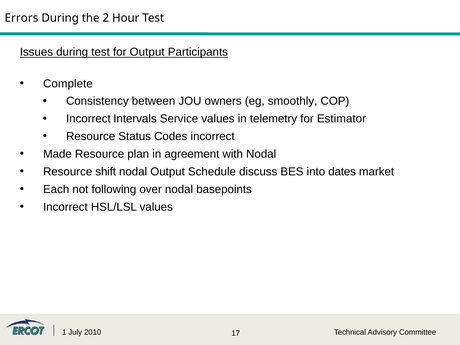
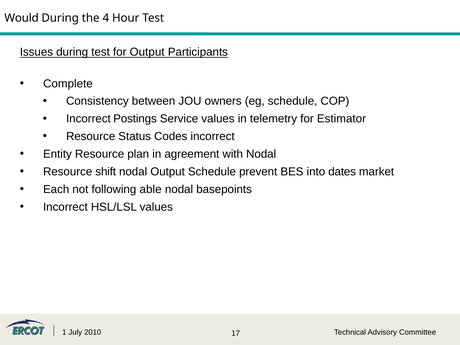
Errors: Errors -> Would (22, 18)
2: 2 -> 4 (106, 18)
eg smoothly: smoothly -> schedule (293, 101)
Intervals: Intervals -> Postings (135, 119)
Made: Made -> Entity (57, 154)
discuss: discuss -> prevent (258, 172)
over: over -> able (151, 189)
